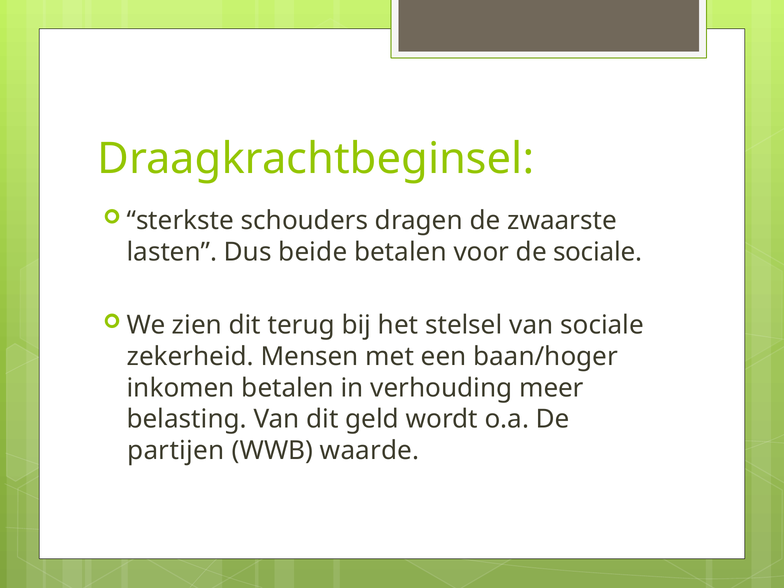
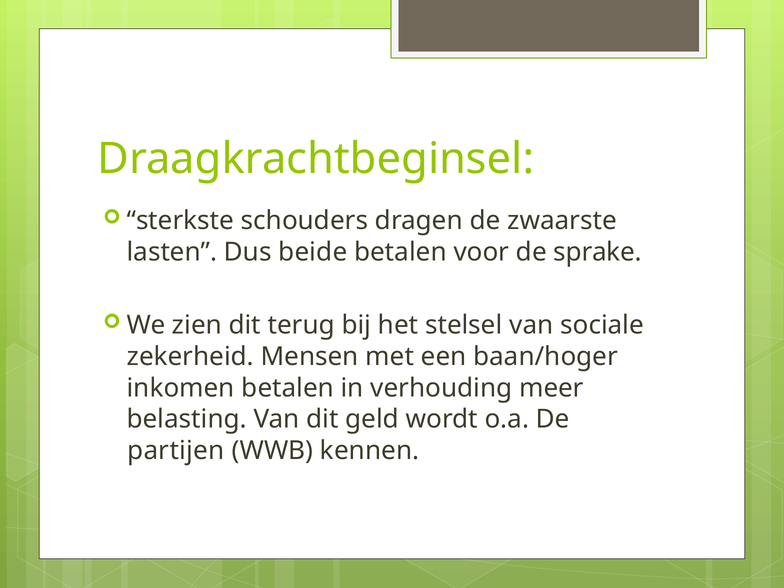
de sociale: sociale -> sprake (598, 252)
waarde: waarde -> kennen (370, 451)
